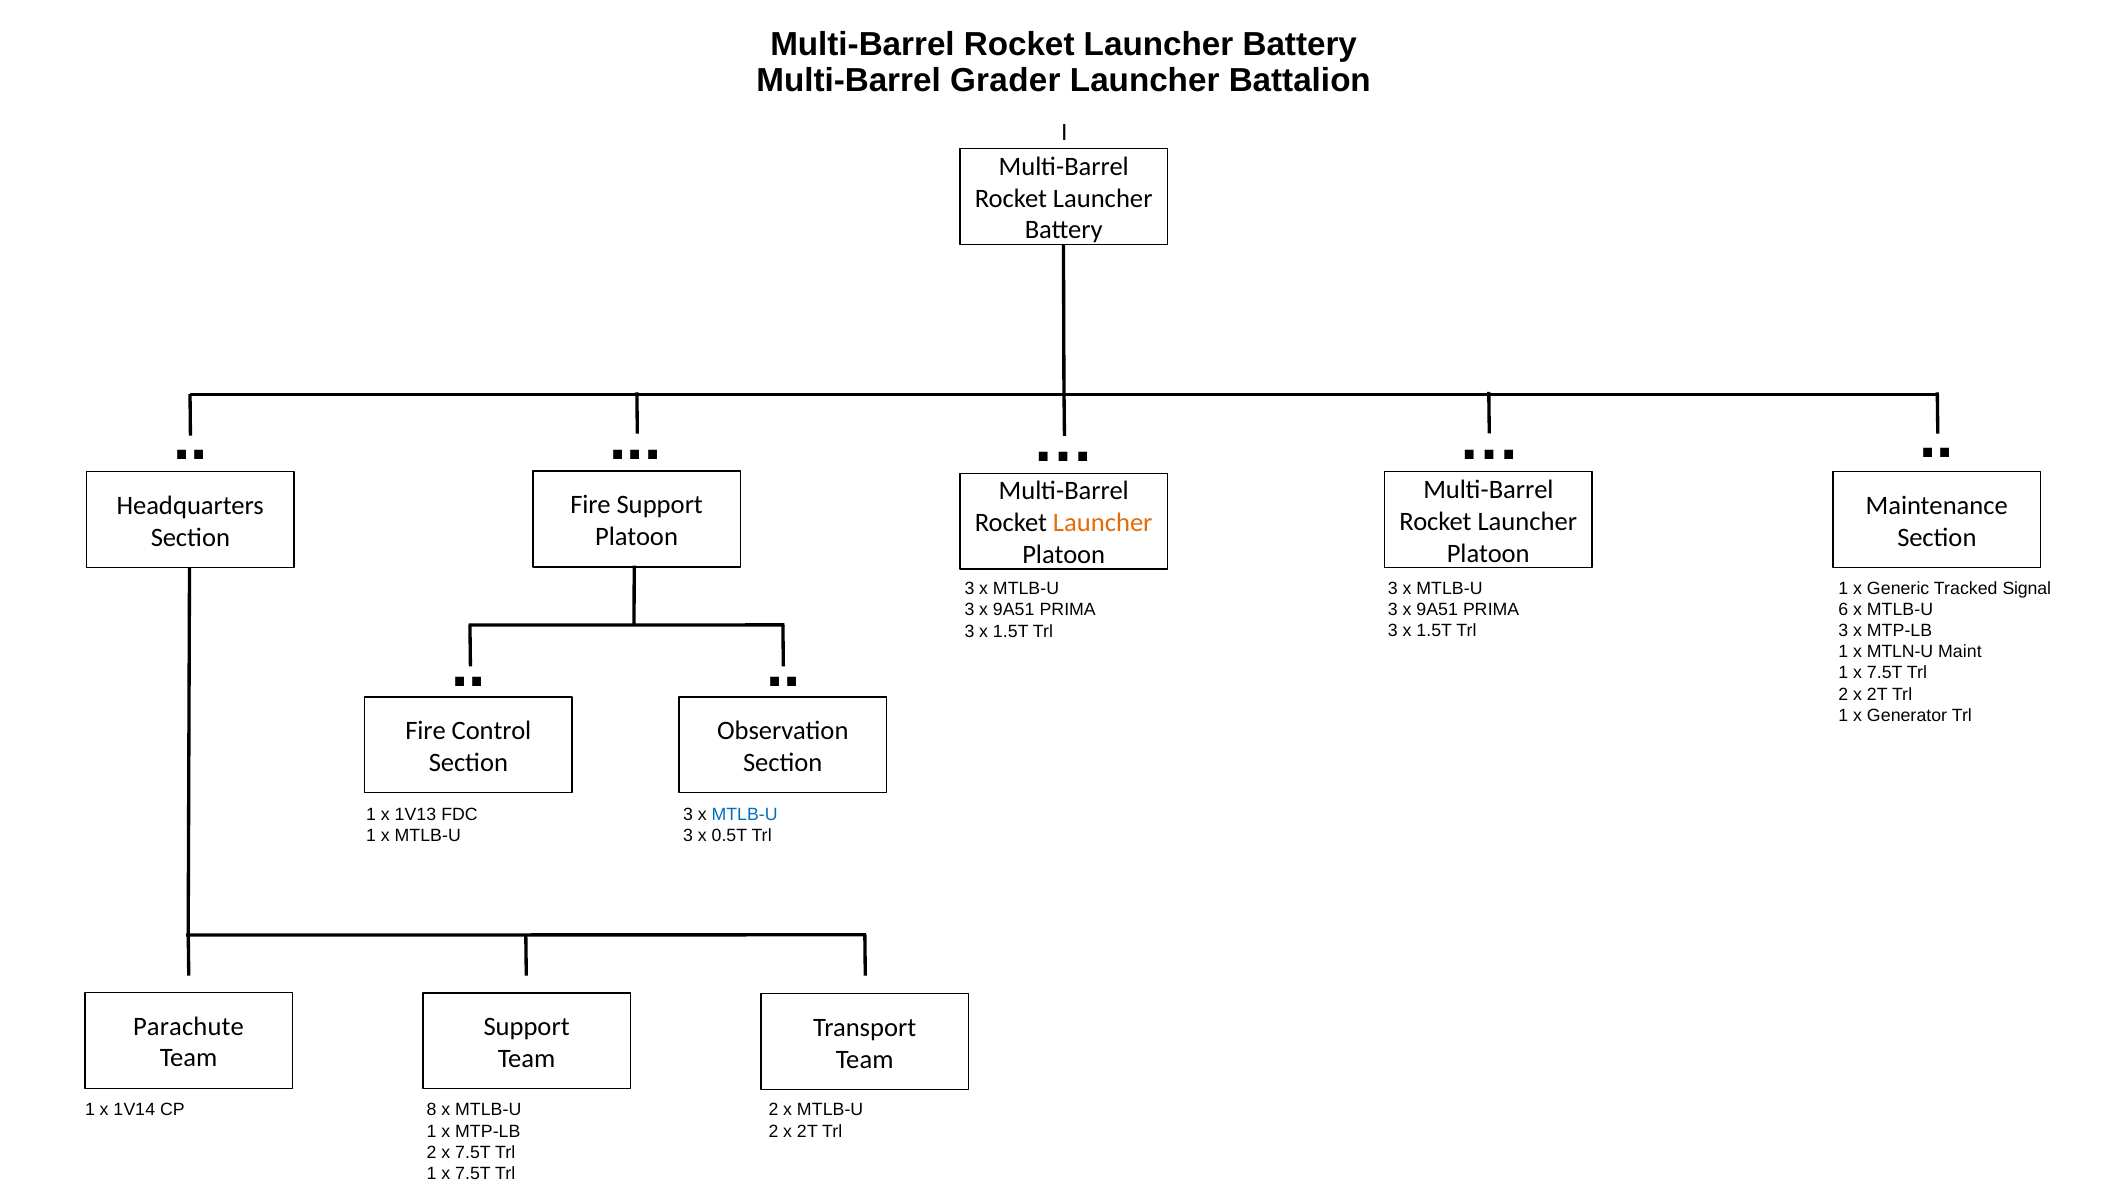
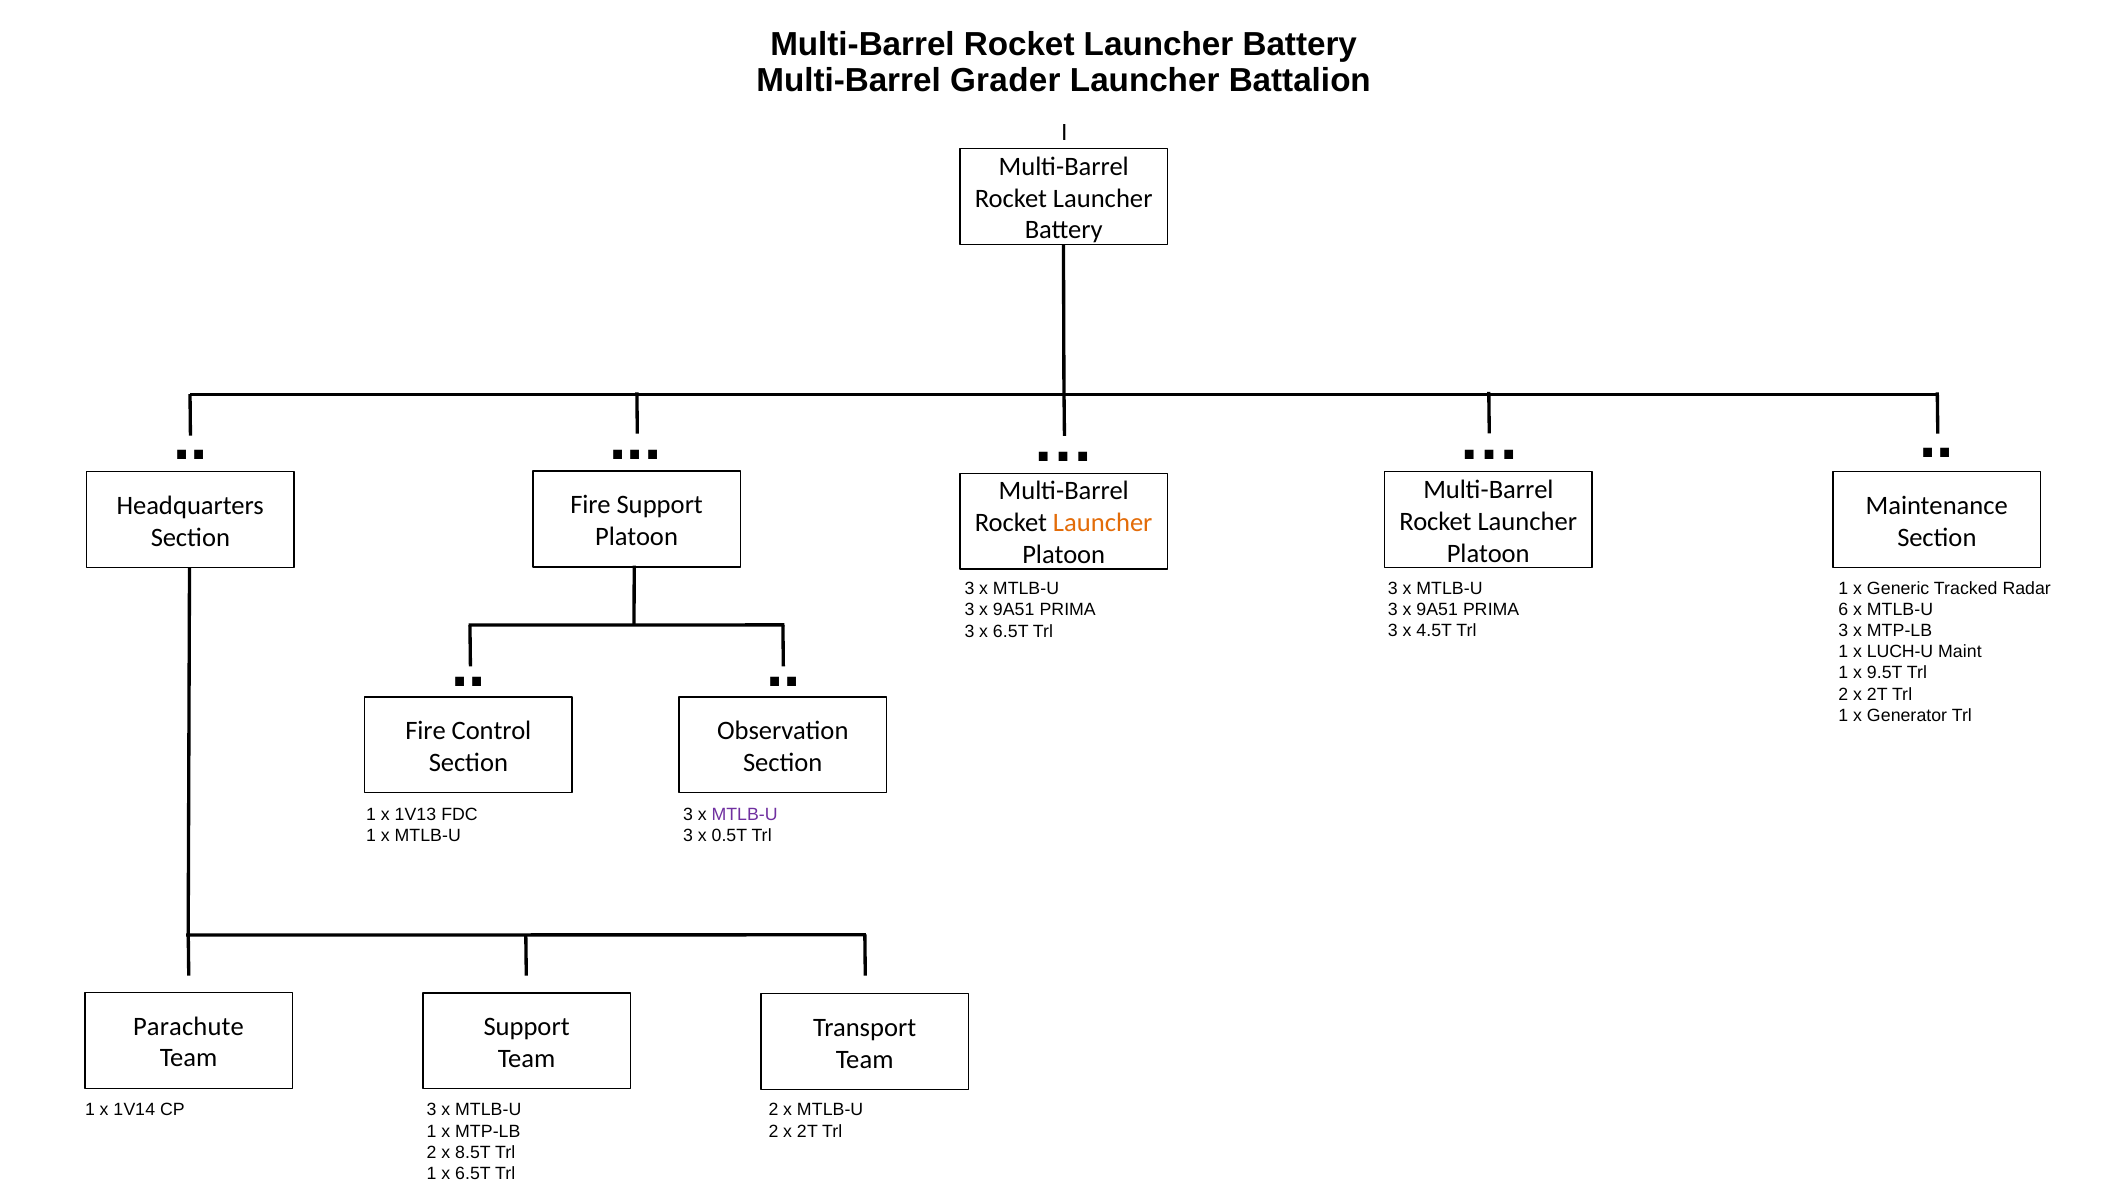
Signal: Signal -> Radar (2027, 588)
1.5T: 1.5T -> 4.5T (1434, 631)
1.5T: 1.5T -> 6.5T (1011, 631)
MTLN-U: MTLN-U -> LUCH-U (1900, 652)
7.5T: 7.5T -> 9.5T (1885, 673)
MTLB-U colour: blue -> purple (745, 815)
CP 8: 8 -> 3 (432, 1110)
2 x 7.5T: 7.5T -> 8.5T (473, 1152)
7.5T: 7.5T -> 6.5T (473, 1174)
